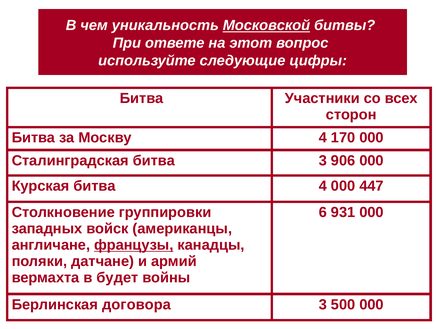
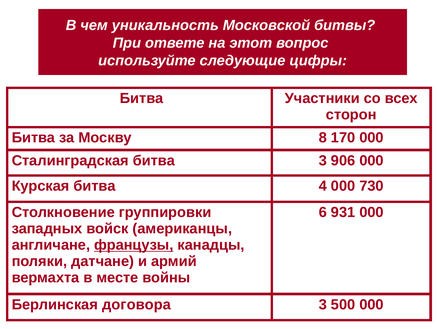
Московской underline: present -> none (266, 25)
Москву 4: 4 -> 8 (323, 138)
447: 447 -> 730 (372, 186)
будет: будет -> месте (117, 277)
